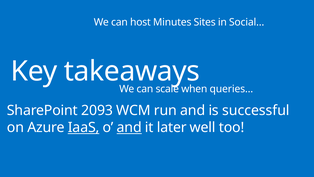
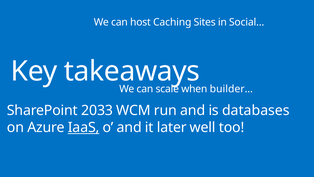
Minutes: Minutes -> Caching (172, 22)
queries…: queries… -> builder… (231, 89)
2093: 2093 -> 2033 (97, 110)
successful: successful -> databases (256, 110)
and underline: present -> none (129, 127)
